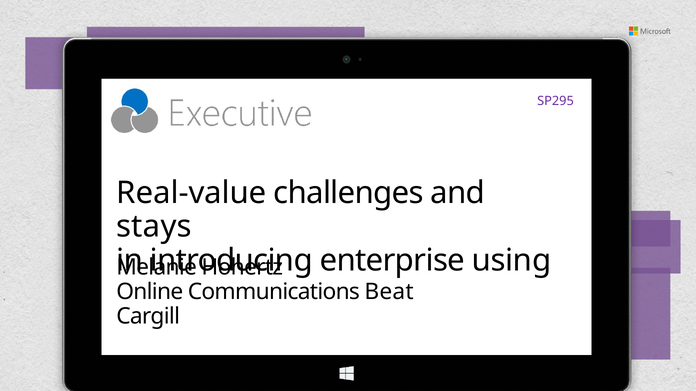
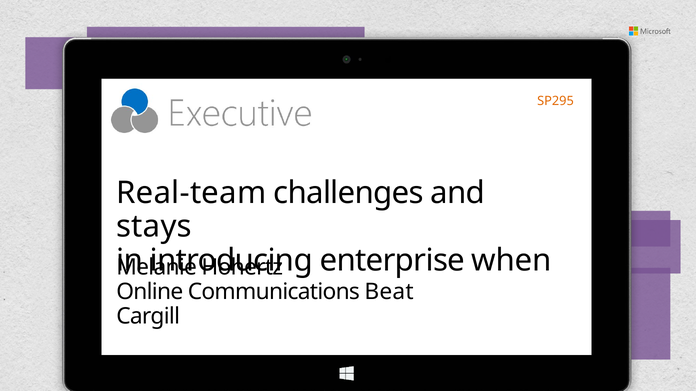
SP295 colour: purple -> orange (556, 101)
Real-value: Real-value -> Real-team (191, 193)
using: using -> when (511, 261)
